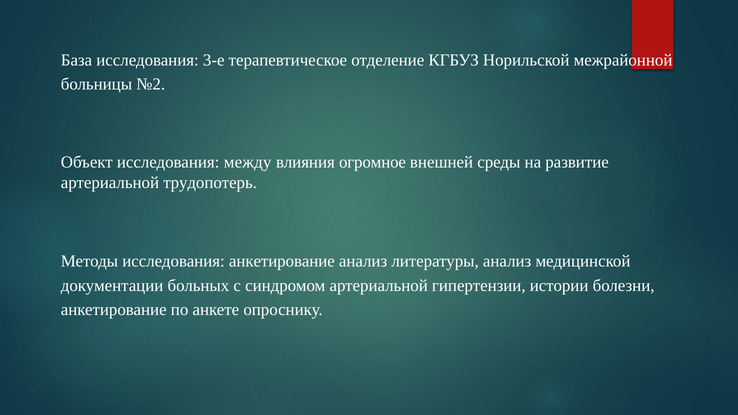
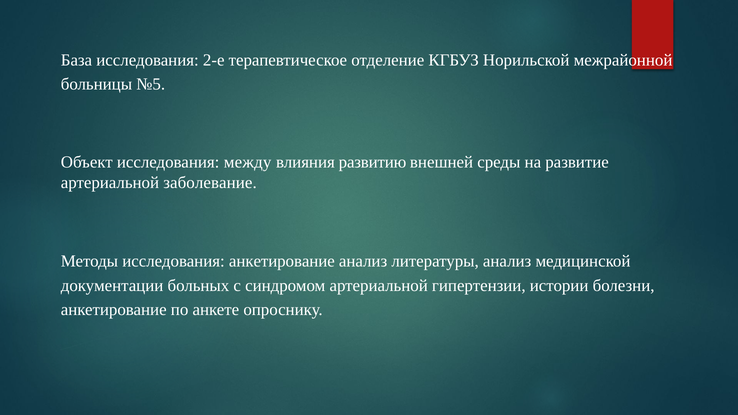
3-е: 3-е -> 2-е (214, 60)
№2: №2 -> №5 (151, 84)
огромное: огромное -> развитию (373, 162)
трудопотерь: трудопотерь -> заболевание (210, 183)
